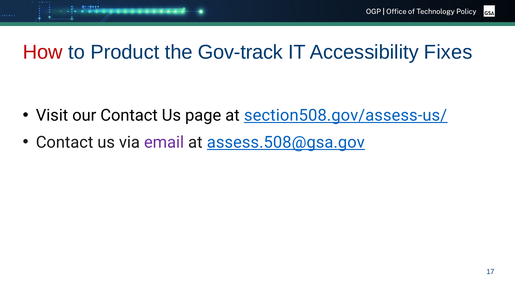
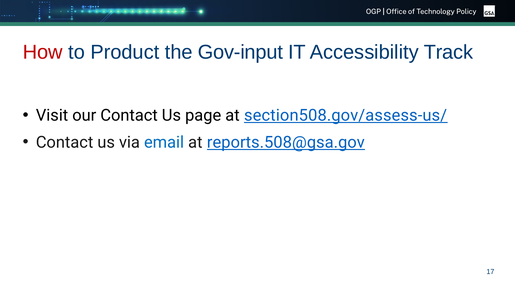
Gov-track: Gov-track -> Gov-input (240, 52)
Fixes: Fixes -> Track (448, 52)
email colour: purple -> blue (164, 142)
assess.508@gsa.gov: assess.508@gsa.gov -> reports.508@gsa.gov (286, 142)
